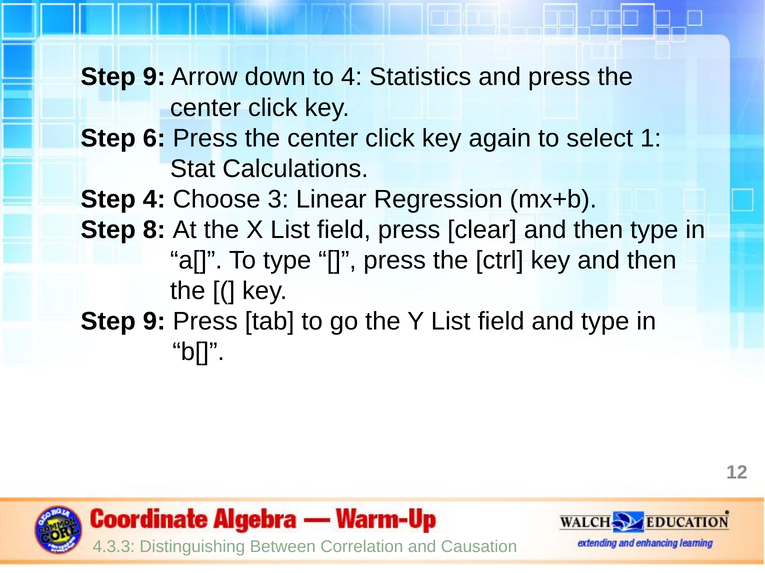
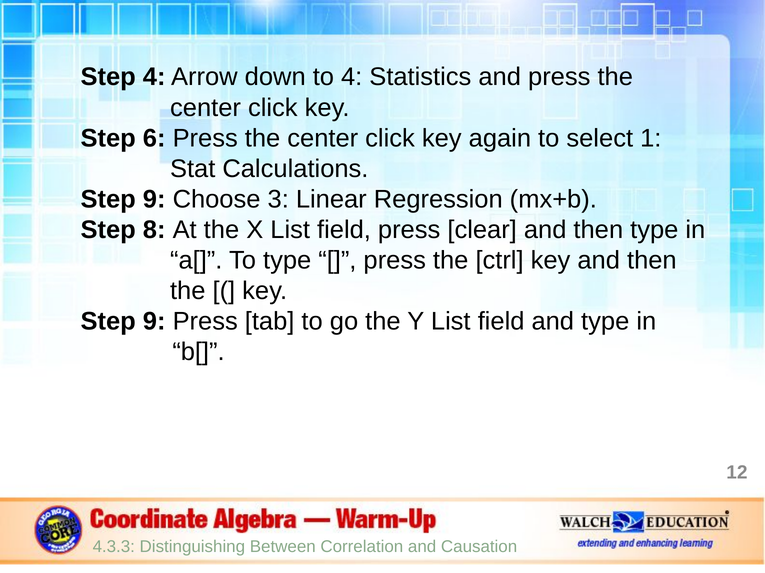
9: 9 -> 4 (154, 77)
4: 4 -> 9 (154, 200)
